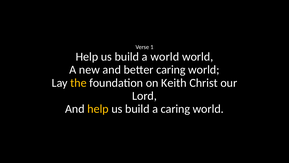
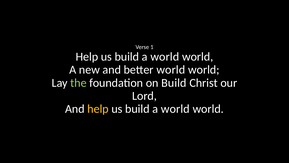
better caring: caring -> world (171, 70)
the colour: yellow -> light green (79, 83)
on Keith: Keith -> Build (174, 83)
caring: caring -> world (175, 109)
